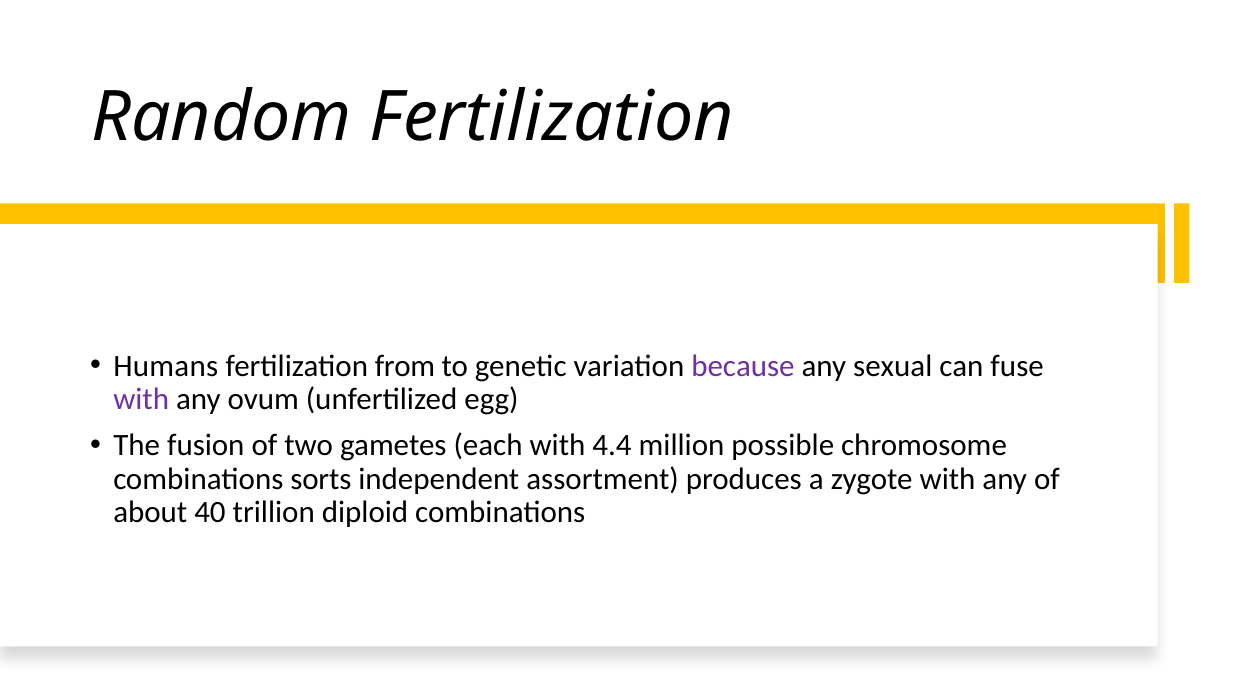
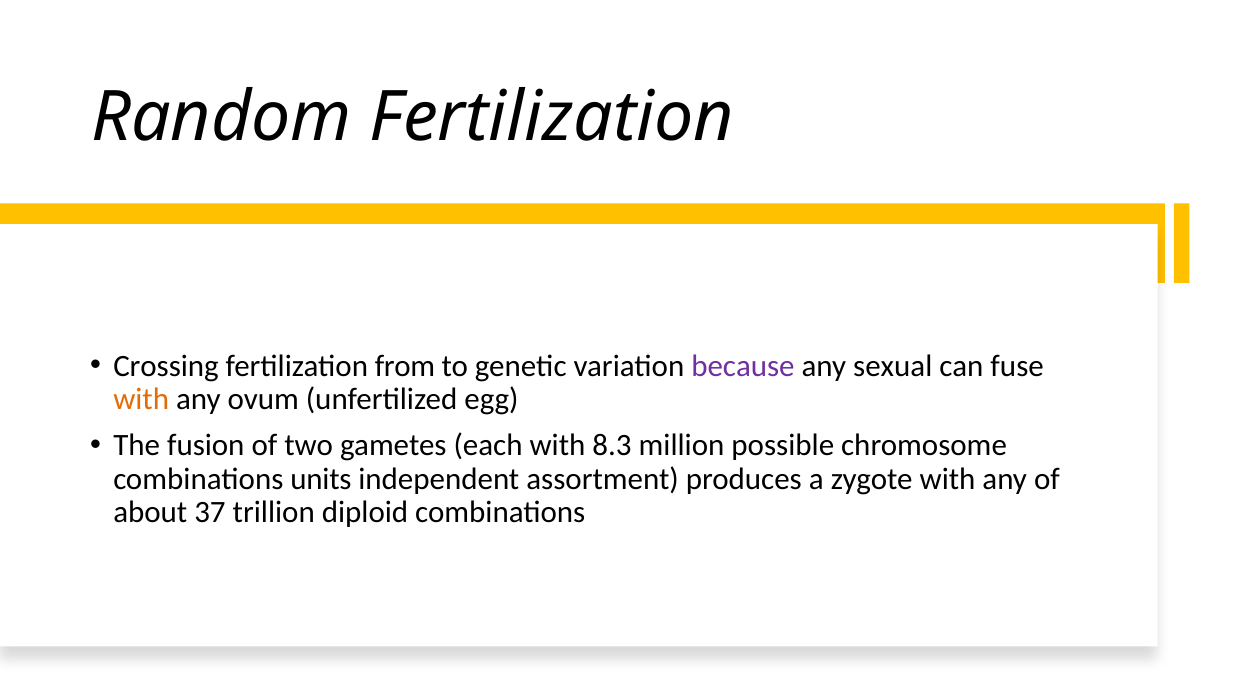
Humans: Humans -> Crossing (166, 365)
with colour: purple -> orange (141, 399)
4.4: 4.4 -> 8.3 (612, 445)
sorts: sorts -> units (321, 479)
40: 40 -> 37 (210, 512)
